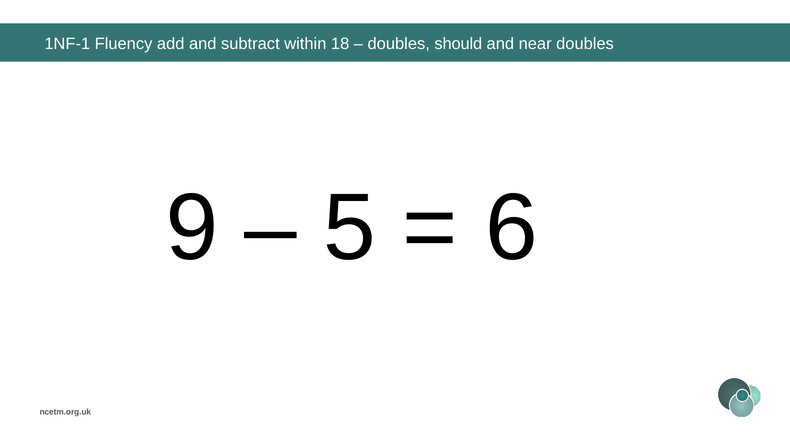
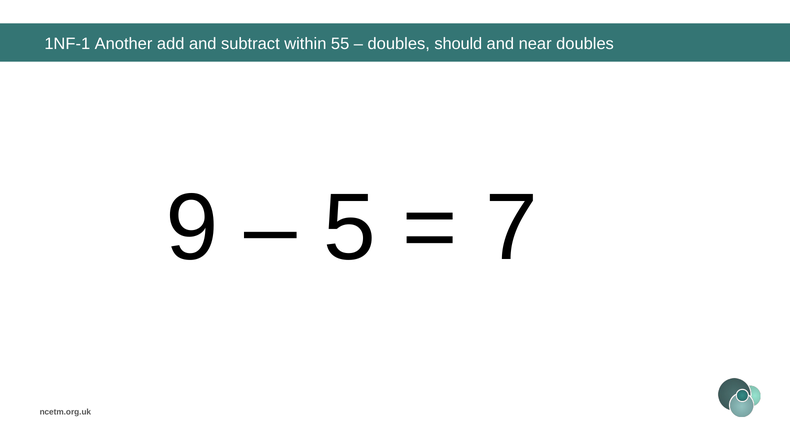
Fluency: Fluency -> Another (124, 44)
18: 18 -> 55 (340, 44)
6: 6 -> 7 (512, 228)
